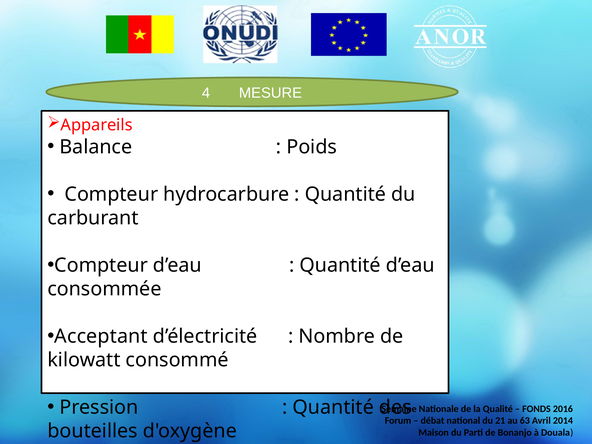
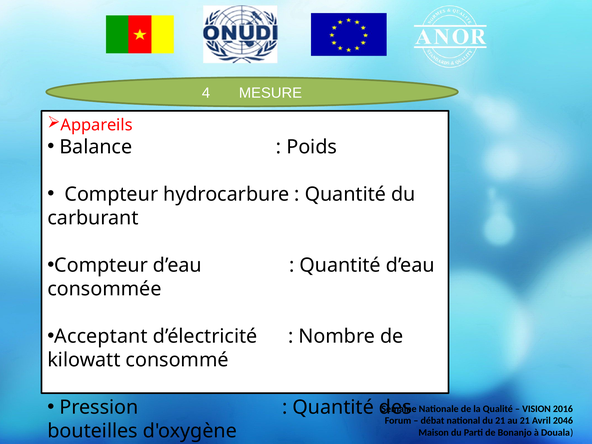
FONDS: FONDS -> VISION (536, 409)
au 63: 63 -> 21 (525, 421)
2014: 2014 -> 2046 (563, 421)
